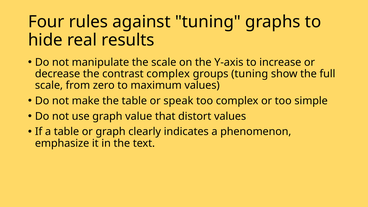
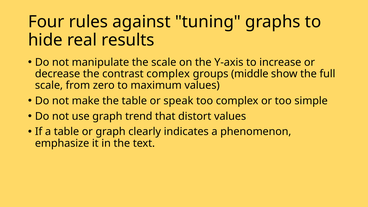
groups tuning: tuning -> middle (250, 74)
value: value -> trend (139, 116)
